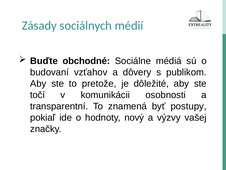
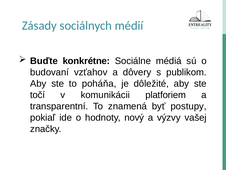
obchodné: obchodné -> konkrétne (86, 61)
pretože: pretože -> poháňa (99, 83)
osobnosti: osobnosti -> platforiem (166, 95)
